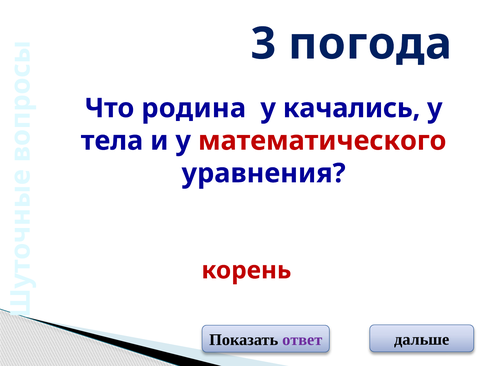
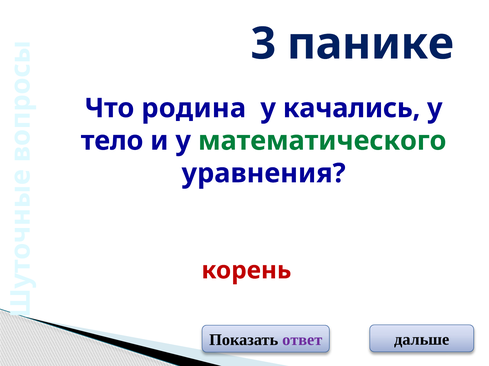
погода: погода -> панике (370, 44)
тела: тела -> тело (112, 141)
математического colour: red -> green (322, 141)
